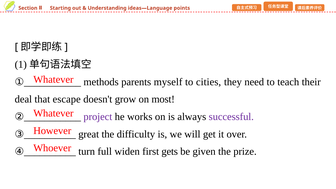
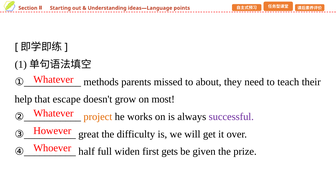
myself: myself -> missed (168, 82)
cities: cities -> about (209, 82)
deal: deal -> help (23, 99)
project colour: purple -> orange (98, 117)
turn: turn -> half (87, 152)
